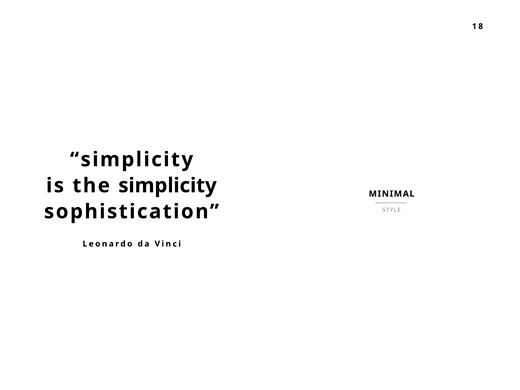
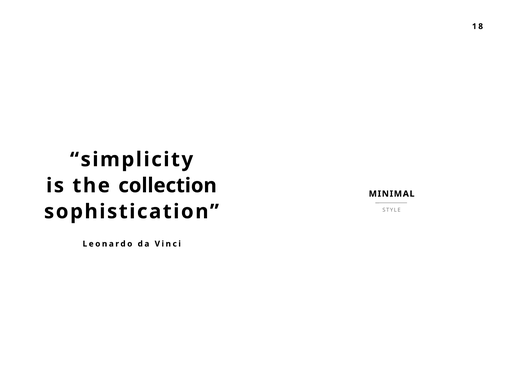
the simplicity: simplicity -> collection (168, 186)
